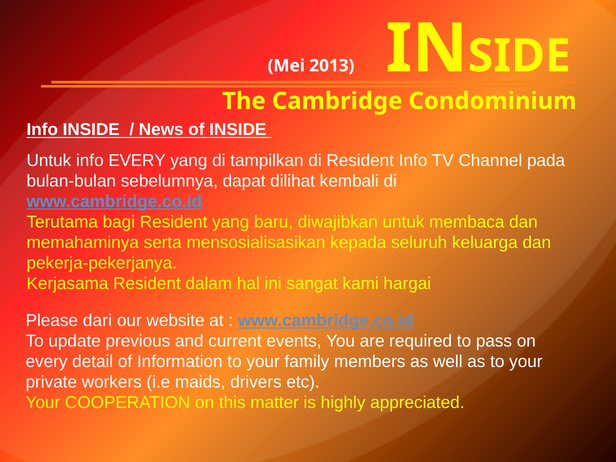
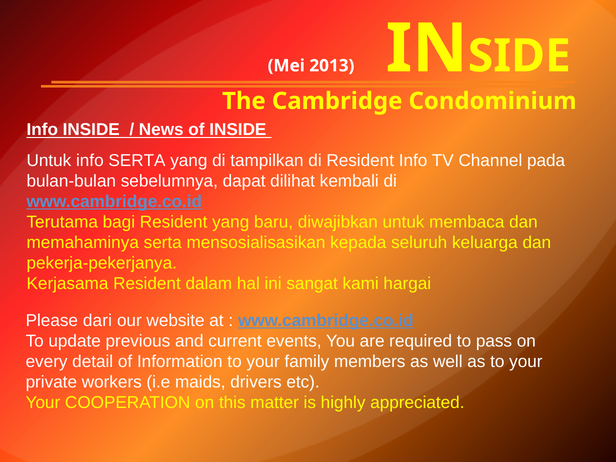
info EVERY: EVERY -> SERTA (137, 161)
